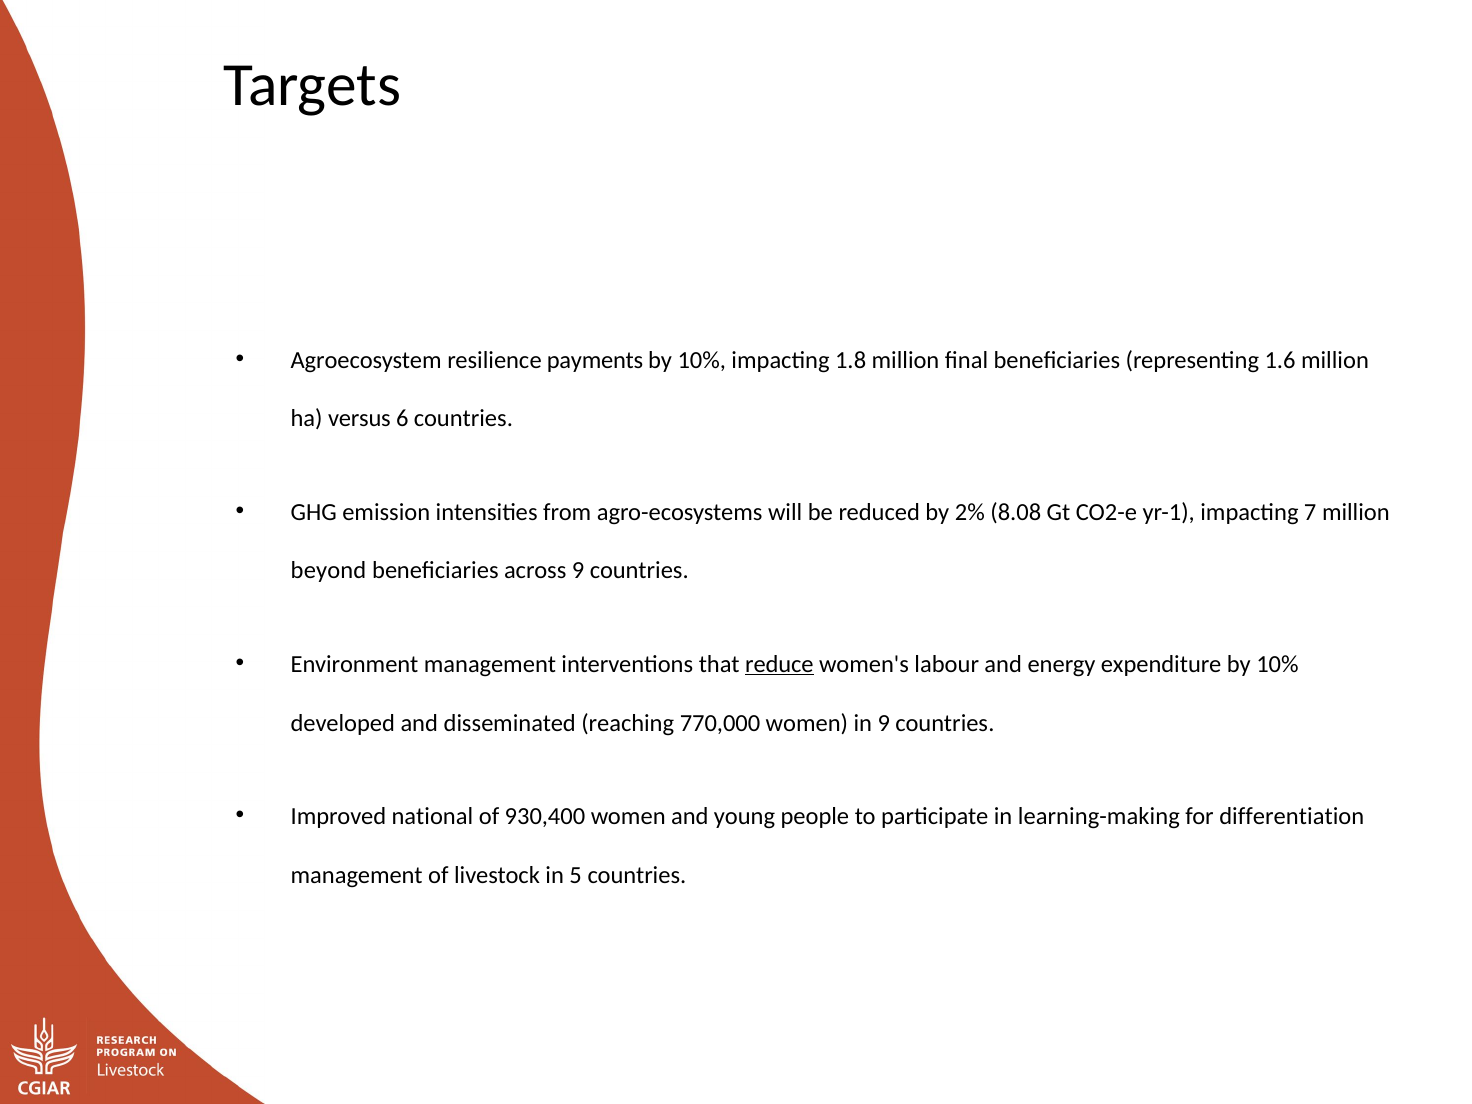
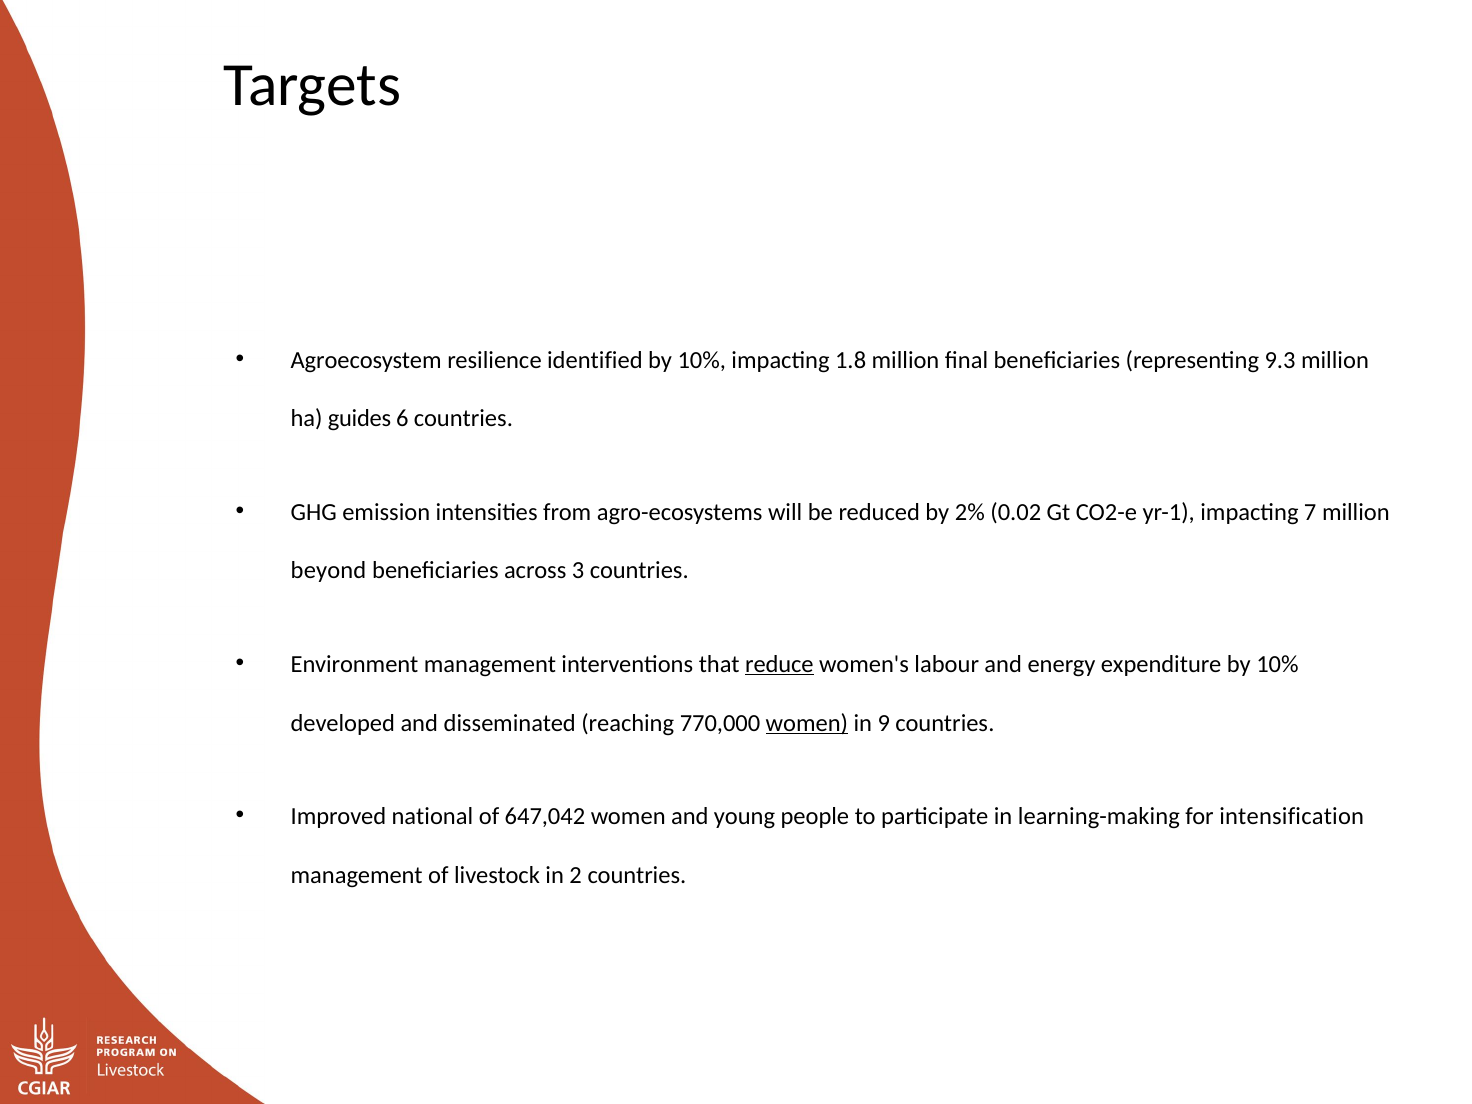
payments: payments -> identified (595, 360)
1.6: 1.6 -> 9.3 (1280, 360)
versus: versus -> guides (359, 419)
8.08: 8.08 -> 0.02 (1016, 512)
across 9: 9 -> 3 (578, 571)
women underline: none -> present (807, 723)
930,400: 930,400 -> 647,042 (545, 816)
differentiation: differentiation -> intensification (1292, 816)
5: 5 -> 2 (576, 875)
